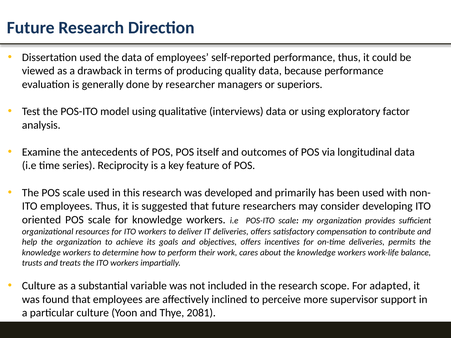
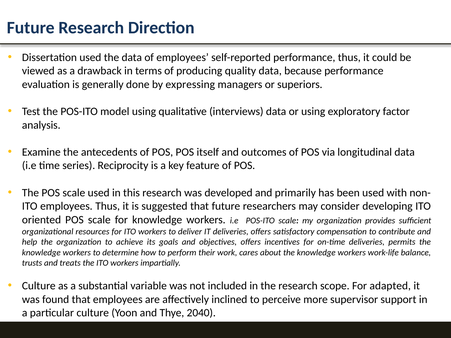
researcher: researcher -> expressing (190, 85)
2081: 2081 -> 2040 (201, 313)
